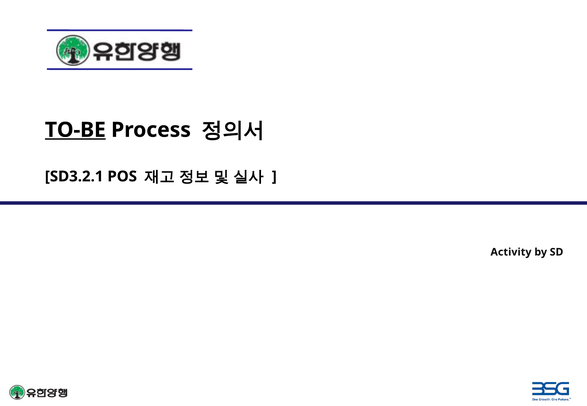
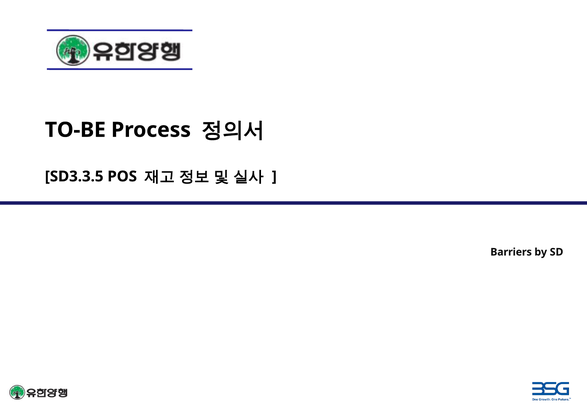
TO-BE underline: present -> none (75, 130)
SD3.2.1: SD3.2.1 -> SD3.3.5 (74, 177)
Activity: Activity -> Barriers (511, 252)
